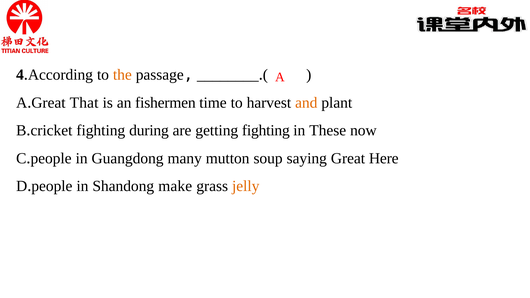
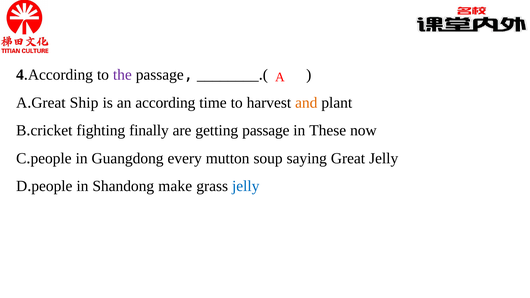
the colour: orange -> purple (122, 75)
That: That -> Ship (84, 103)
an fishermen: fishermen -> according (165, 103)
during: during -> finally (149, 130)
getting fighting: fighting -> passage (266, 130)
many: many -> every (185, 158)
Great Here: Here -> Jelly (384, 158)
jelly colour: orange -> blue (246, 186)
